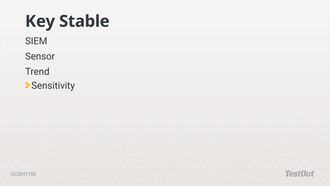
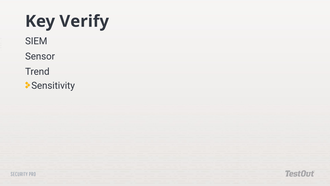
Stable: Stable -> Verify (84, 21)
